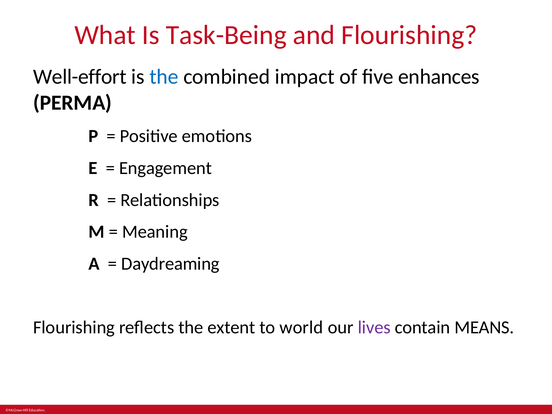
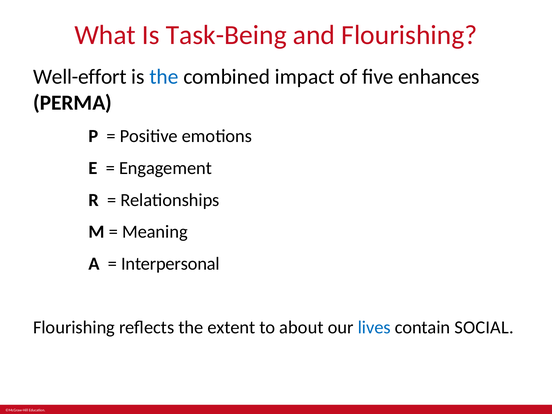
Daydreaming: Daydreaming -> Interpersonal (170, 264)
world: world -> about (301, 327)
lives colour: purple -> blue (374, 327)
MEANS: MEANS -> SOCIAL (484, 327)
